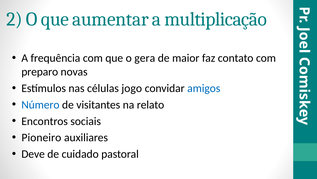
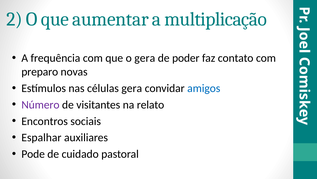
maior: maior -> poder (186, 58)
células jogo: jogo -> gera (132, 88)
Número colour: blue -> purple (40, 104)
Pioneiro: Pioneiro -> Espalhar (41, 137)
Deve: Deve -> Pode (33, 154)
